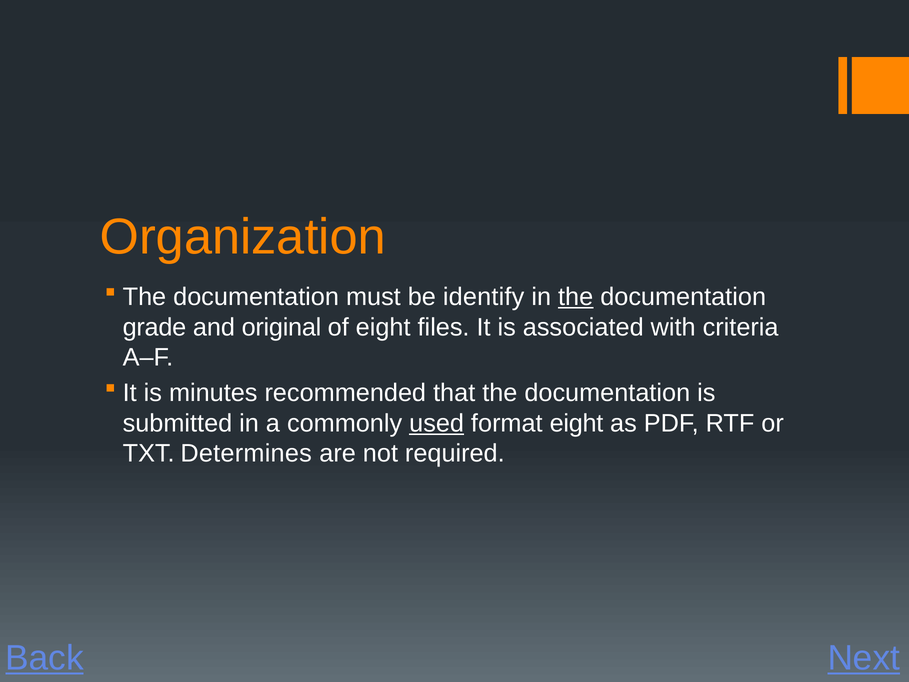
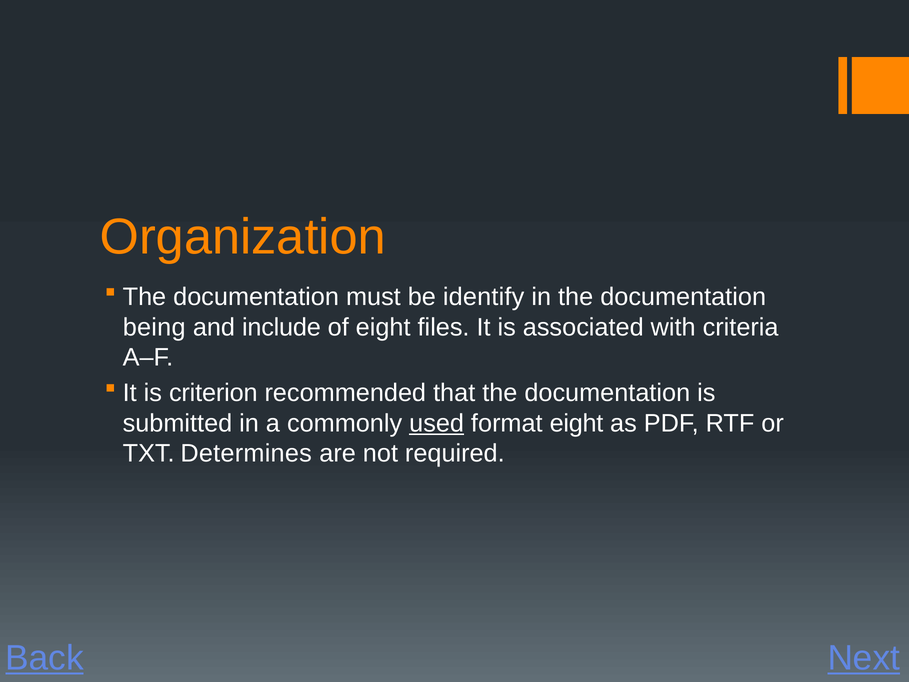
the underline: present -> none (576, 297)
grade: grade -> being (154, 327)
original: original -> include (281, 327)
minutes: minutes -> criterion (213, 393)
